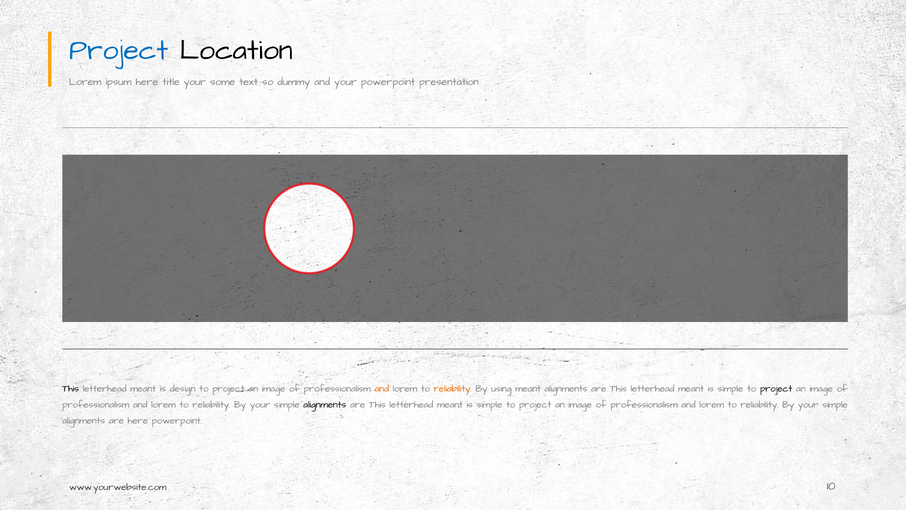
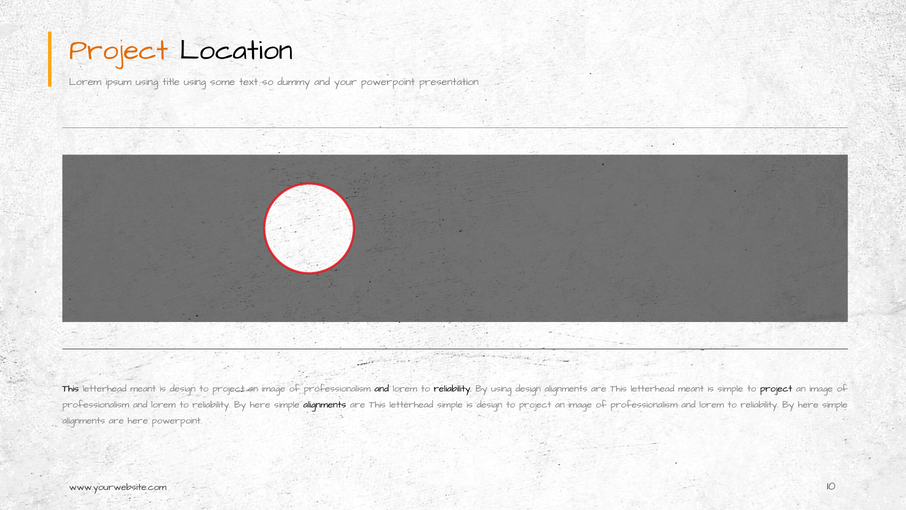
Project colour: blue -> orange (119, 50)
ipsum here: here -> using (147, 82)
title your: your -> using (195, 82)
and colour: orange -> black (382, 388)
reliability colour: orange -> black (453, 388)
using meant: meant -> design (528, 388)
your: your -> here (260, 404)
meant: meant -> simple (450, 404)
simple: simple -> design (489, 404)
your: your -> here (808, 404)
